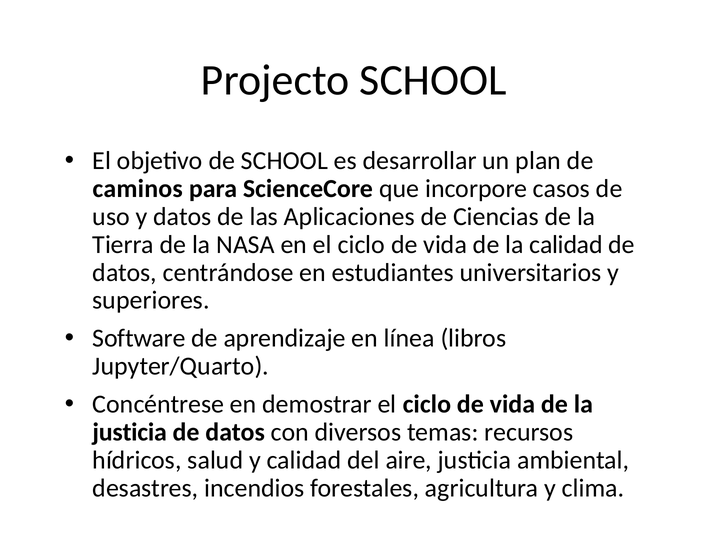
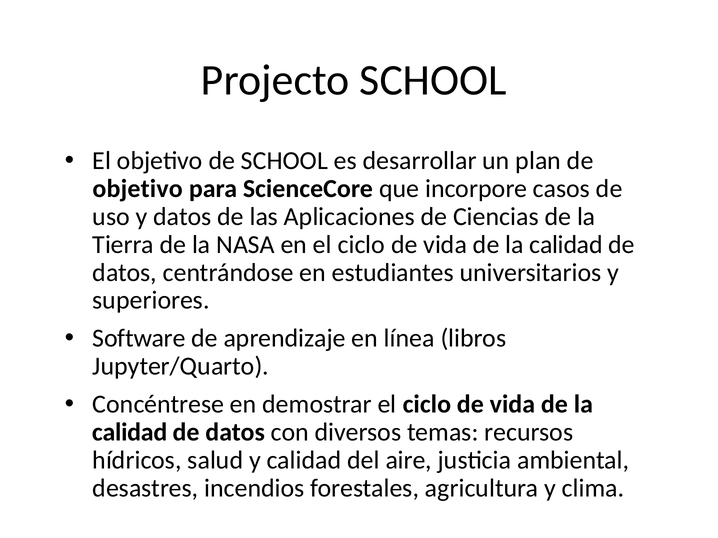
caminos: caminos -> objetivo (138, 189)
justicia: justicia -> calidad (130, 433)
